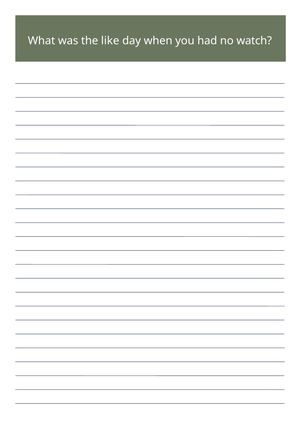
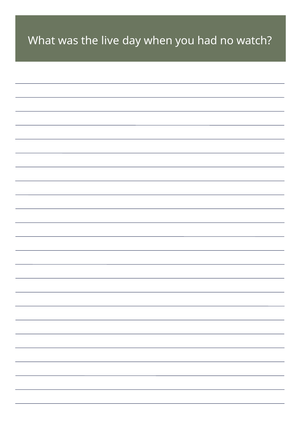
like: like -> live (110, 41)
